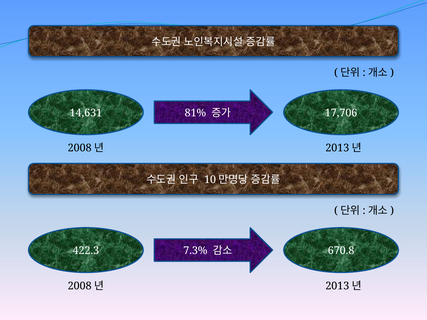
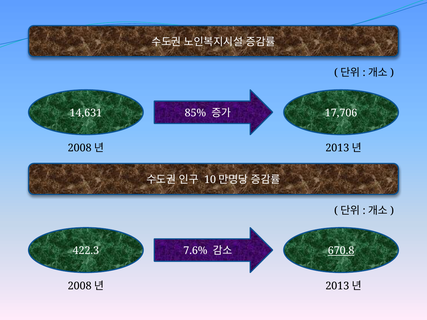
81%: 81% -> 85% (195, 113)
7.3%: 7.3% -> 7.6% (195, 251)
670.8 underline: none -> present (341, 251)
